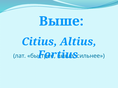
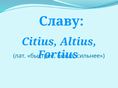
Выше: Выше -> Славу (61, 21)
